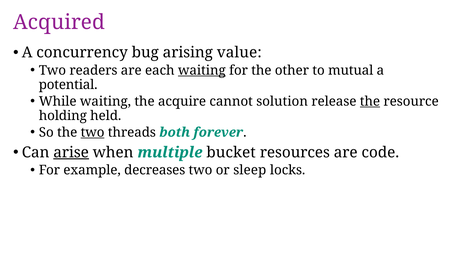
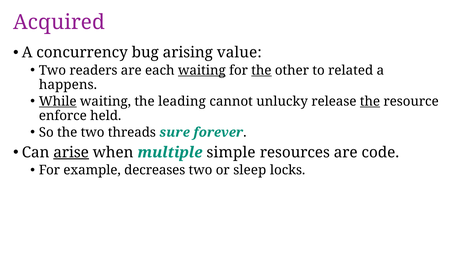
the underline: none -> present (261, 70)
mutual: mutual -> related (351, 70)
potential: potential -> happens (68, 85)
While underline: none -> present (58, 101)
acquire: acquire -> leading (182, 101)
solution: solution -> unlucky (282, 101)
holding: holding -> enforce (63, 116)
two underline: present -> none (93, 132)
both: both -> sure (175, 132)
bucket: bucket -> simple (231, 152)
